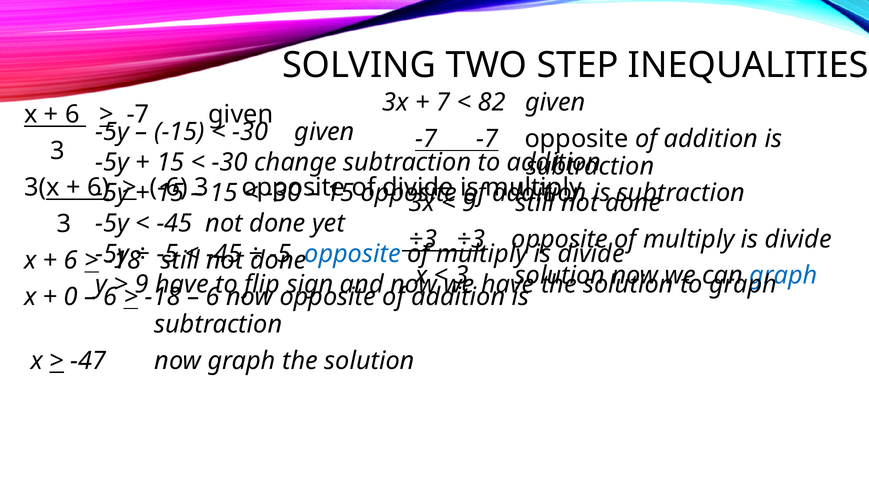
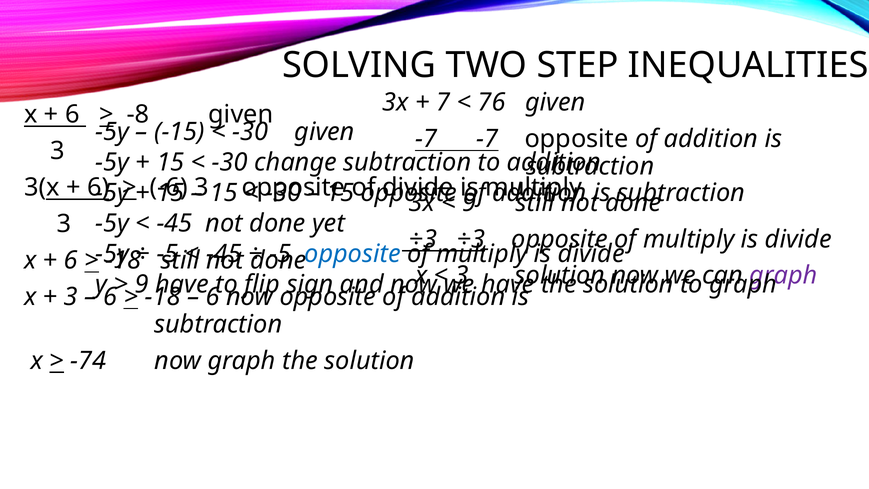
82: 82 -> 76 (492, 102)
-7: -7 -> -8 (138, 115)
graph colour: blue -> purple (783, 276)
0: 0 -> 3 (71, 297)
-47: -47 -> -74 (88, 361)
